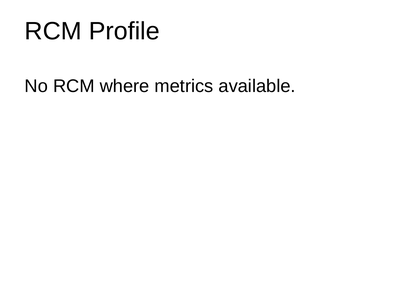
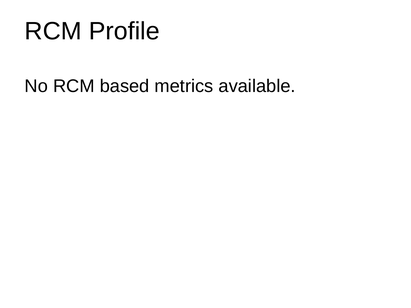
where: where -> based (125, 86)
